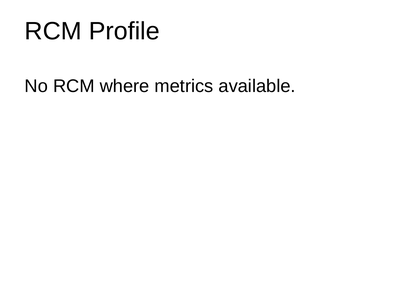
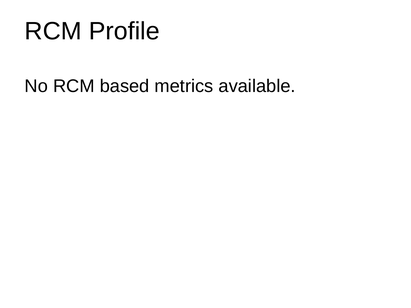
where: where -> based (125, 86)
